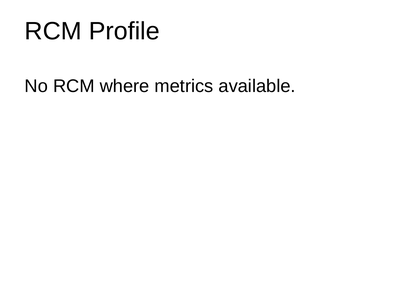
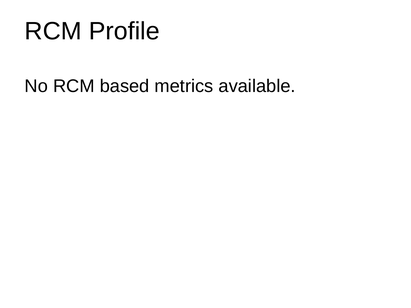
where: where -> based (125, 86)
